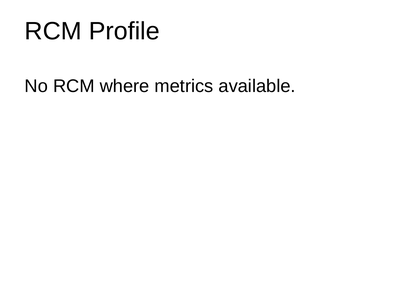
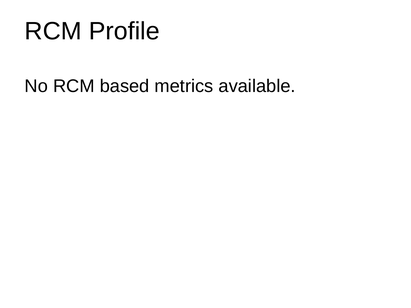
where: where -> based (125, 86)
